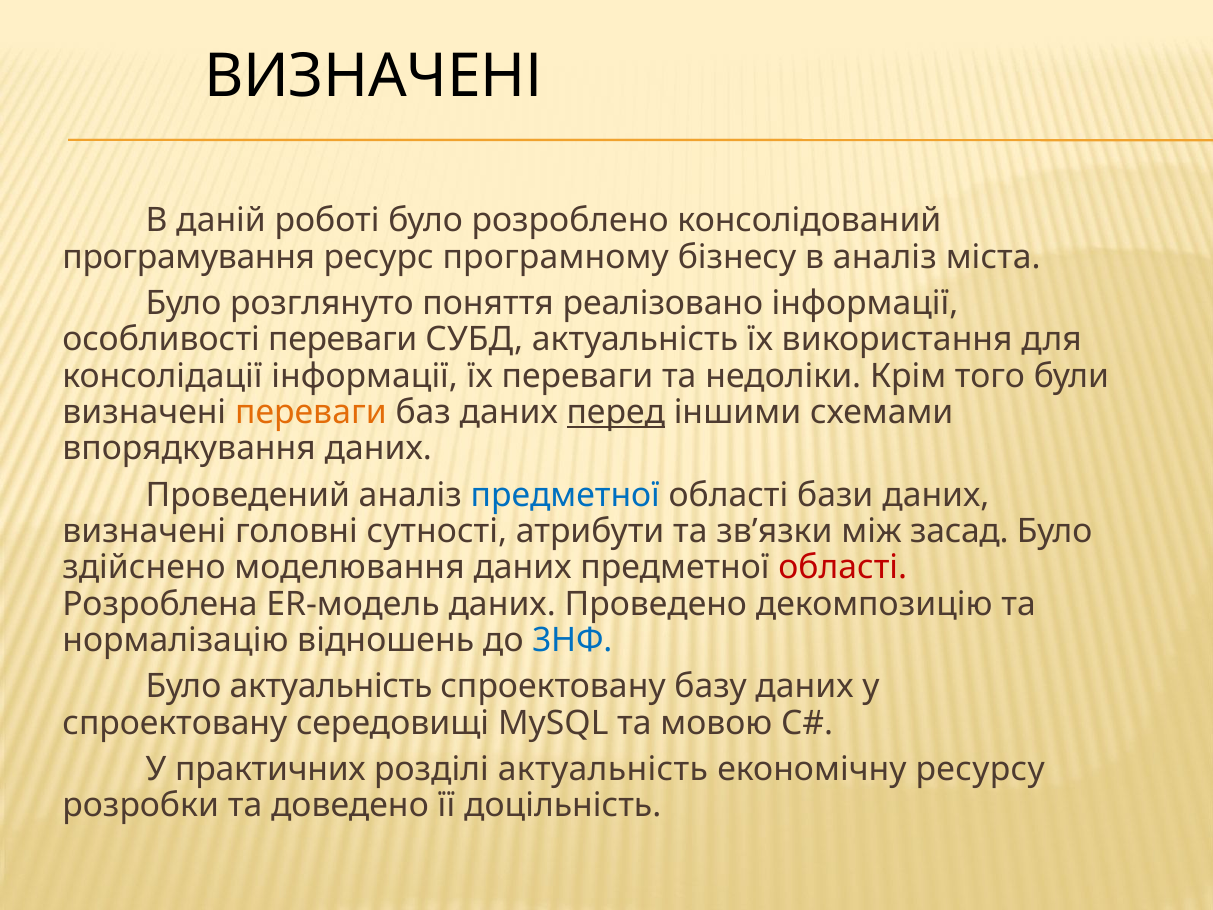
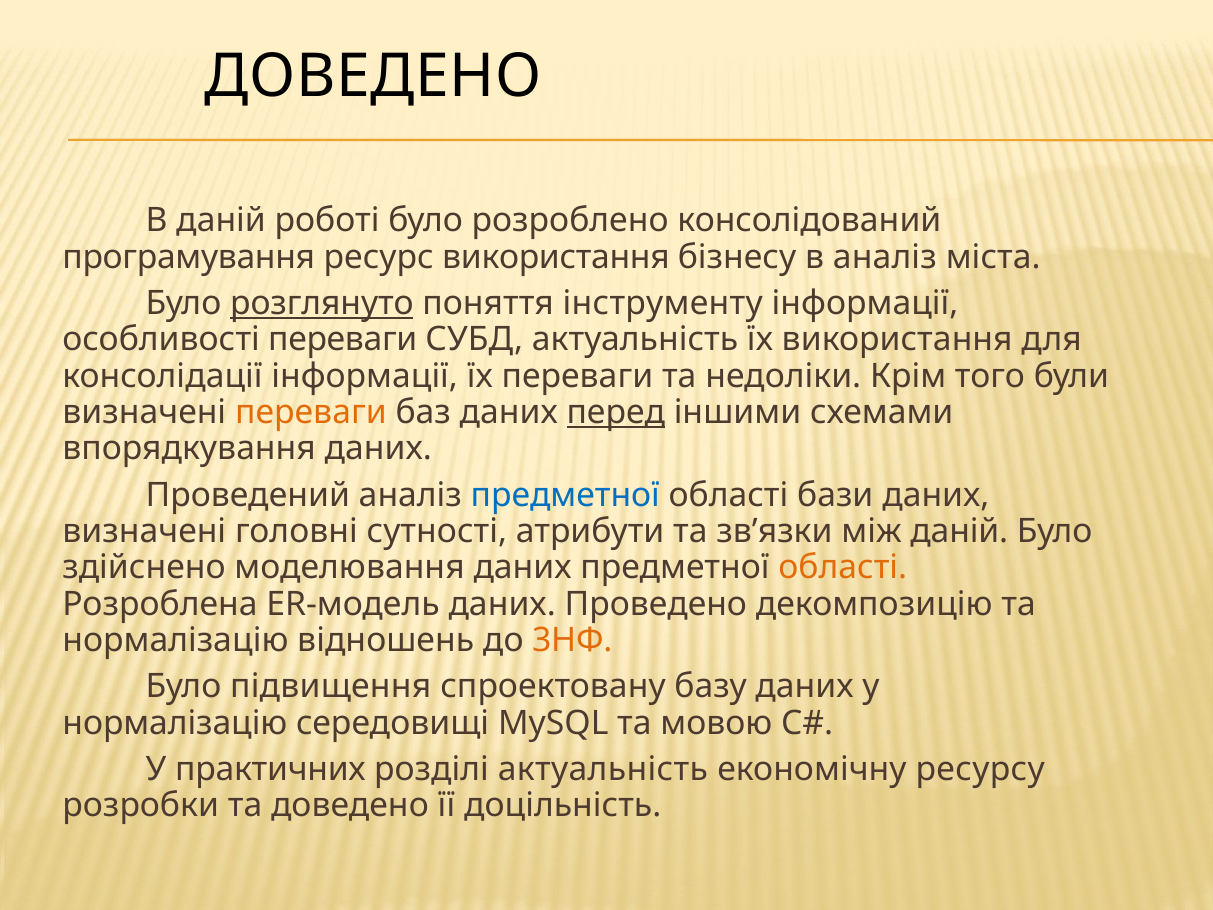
ВИЗНАЧЕНІ: ВИЗНАЧЕНІ -> ДОВЕДЕНО (373, 77)
ресурс програмному: програмному -> використання (556, 257)
розглянуто underline: none -> present (322, 303)
реалізовано: реалізовано -> інструменту (663, 303)
між засад: засад -> даній (959, 531)
області colour: red -> orange (843, 568)
3НФ colour: blue -> orange (572, 640)
Було актуальність: актуальність -> підвищення (331, 686)
спроектовану: спроектовану -> нормалізацію (175, 723)
